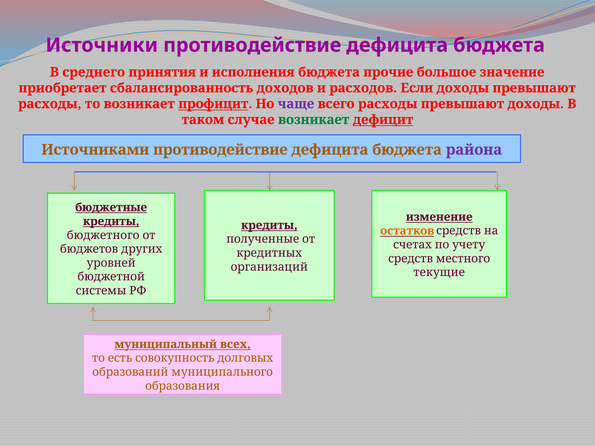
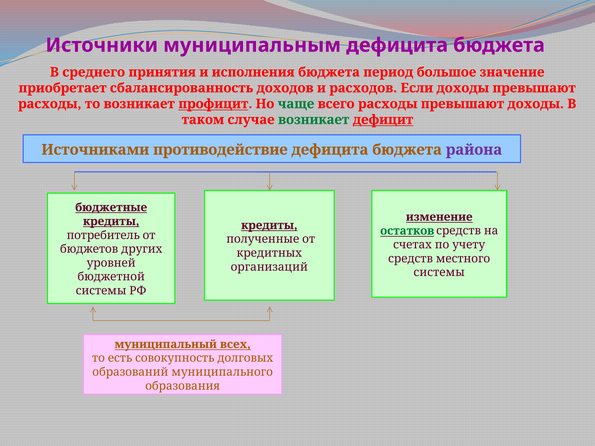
Источники противодействие: противодействие -> муниципальным (252, 45)
прочие: прочие -> период (388, 72)
чаще colour: purple -> green (296, 104)
остатков colour: orange -> green (407, 231)
бюджетного: бюджетного -> потребитель (103, 235)
текущие: текущие -> системы (439, 273)
